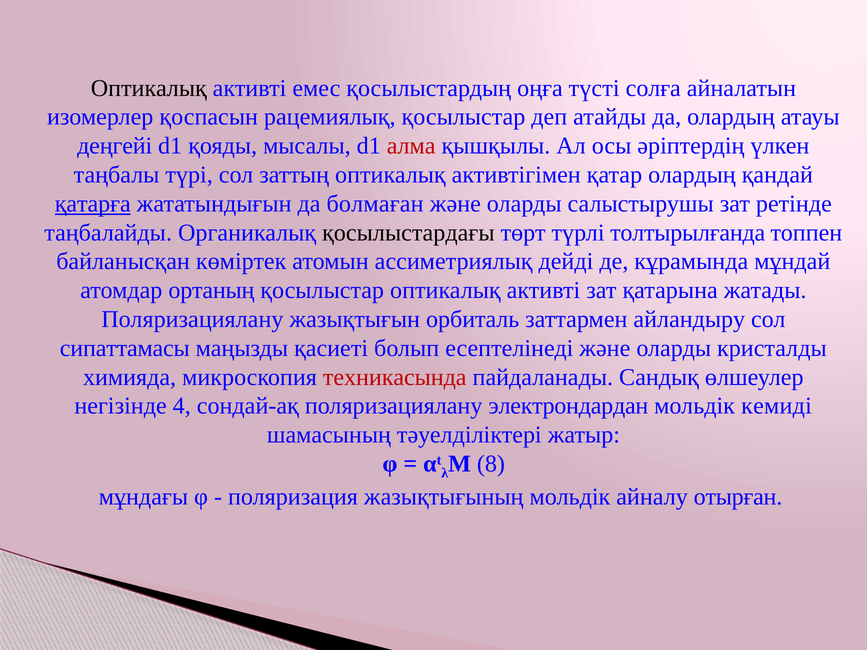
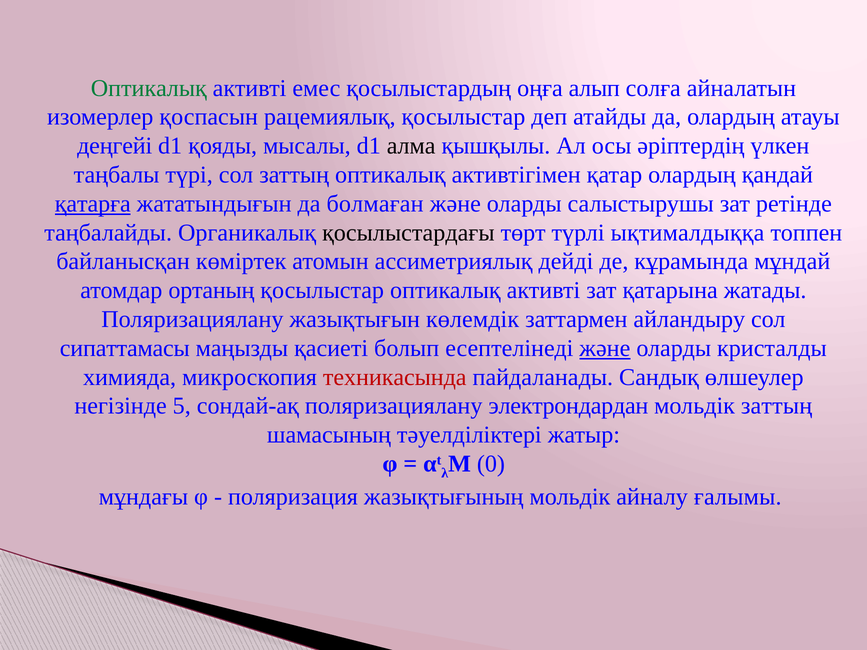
Оптикалық colour: black -> green (149, 88)
түсті: түсті -> алып (594, 88)
алма colour: red -> black (411, 146)
толтырылғанда: толтырылғанда -> ықтималдыққа (687, 233)
орбиталь: орбиталь -> көлемдік (473, 319)
және underline: none -> present (605, 348)
4: 4 -> 5 (182, 406)
мольдік кемиді: кемиді -> заттың (777, 406)
8: 8 -> 0 (491, 464)
отырған: отырған -> ғалымы (738, 497)
